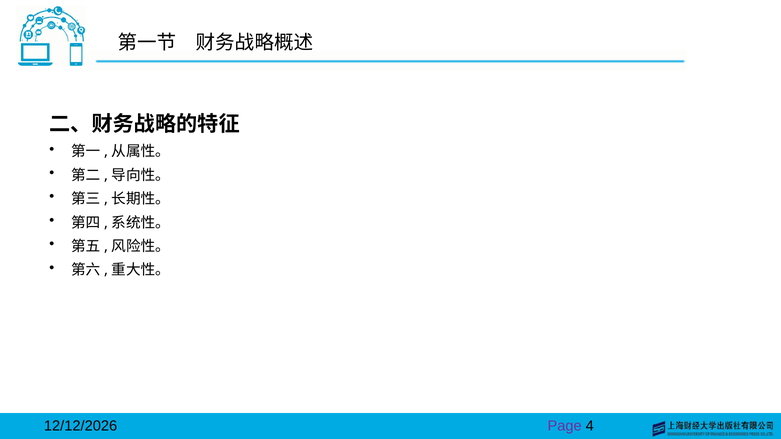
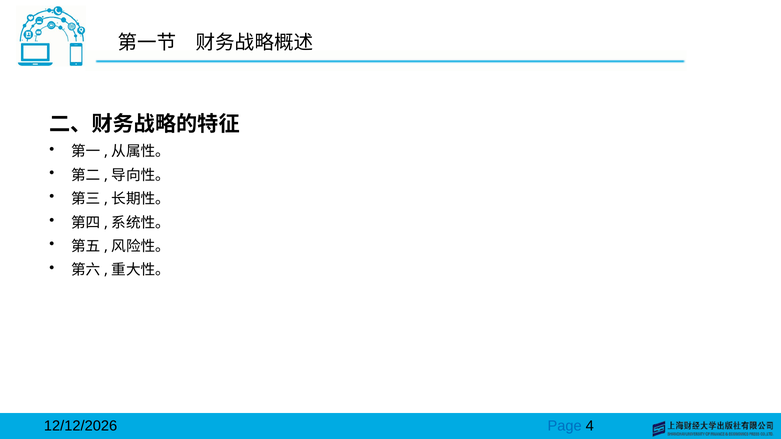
Page colour: purple -> blue (565, 426)
